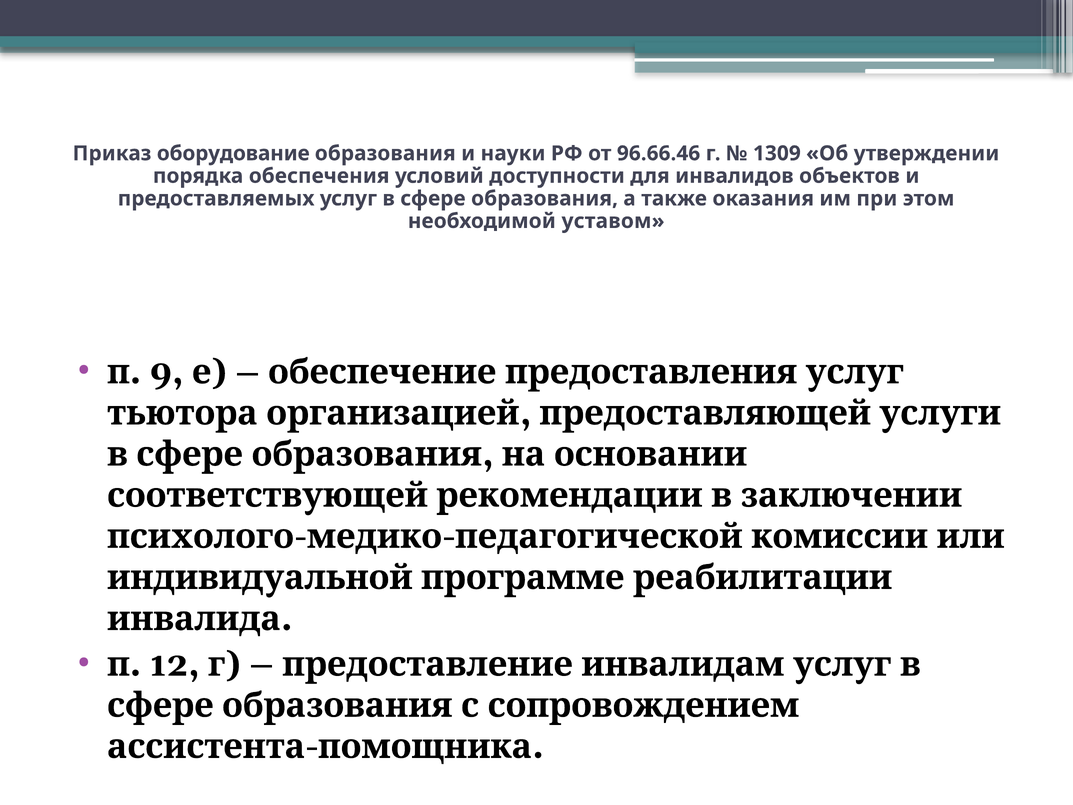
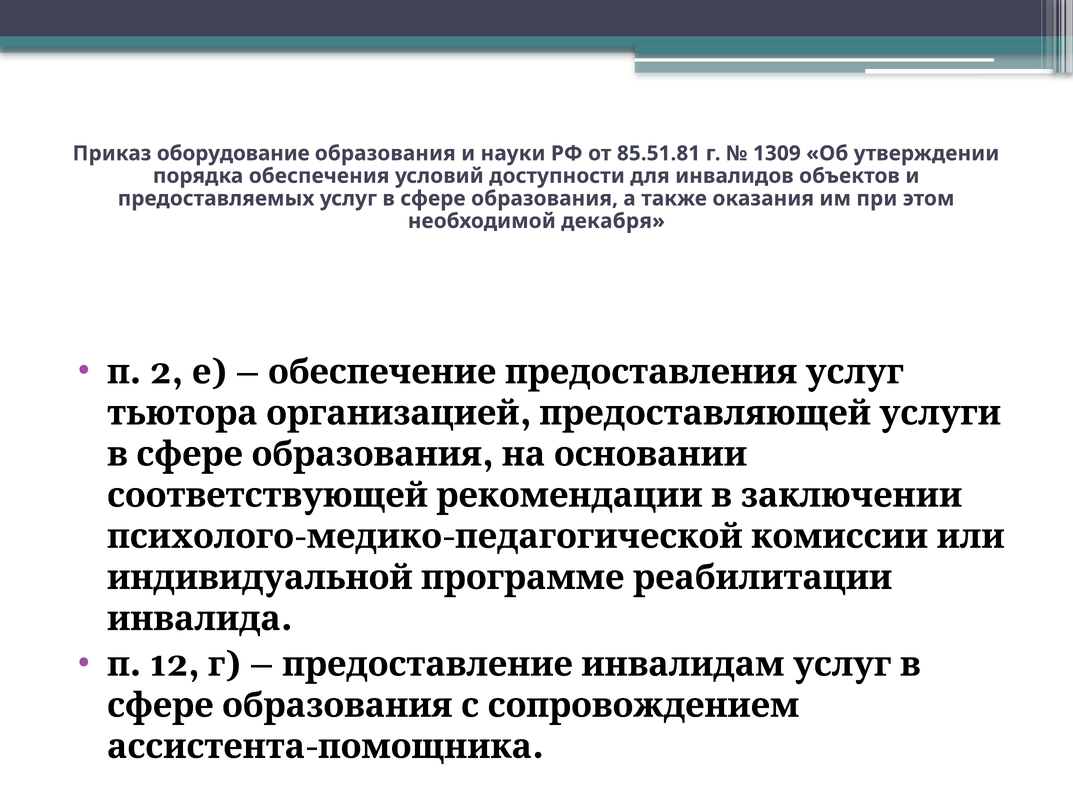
96.66.46: 96.66.46 -> 85.51.81 (659, 153)
уставом: уставом -> декабря (613, 221)
9: 9 -> 2 (166, 372)
